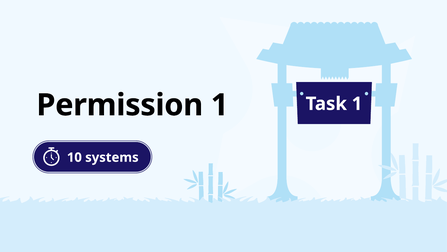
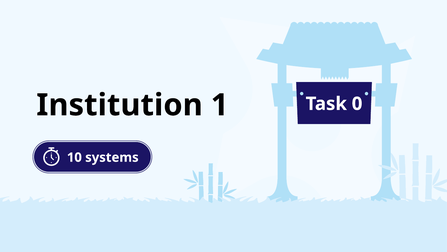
Permission: Permission -> Institution (120, 105)
Task 1: 1 -> 0 (357, 104)
